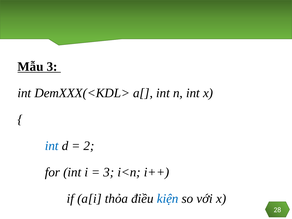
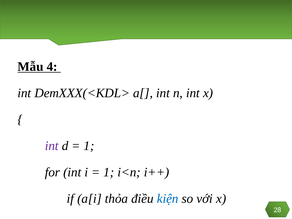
Mẫu 3: 3 -> 4 (52, 67)
int colour: blue -> purple (52, 146)
2: 2 -> 1 (89, 146)
3: 3 -> 1 (109, 172)
